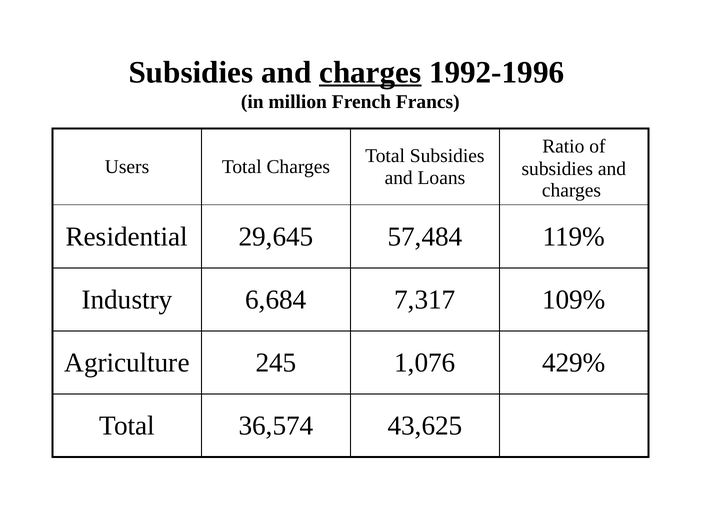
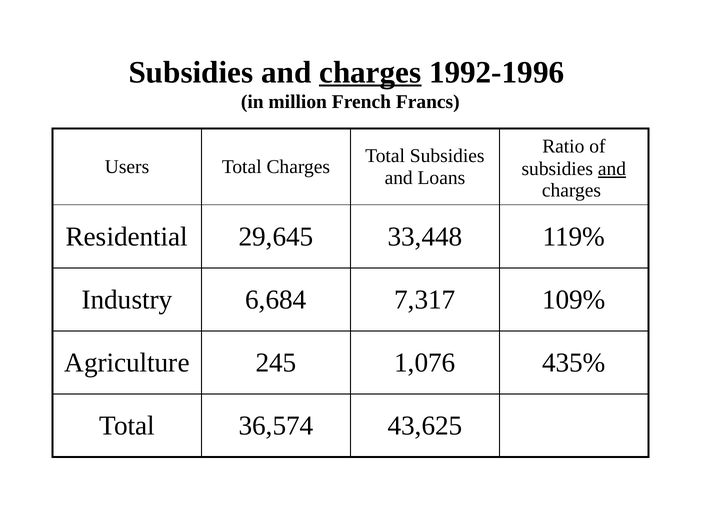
and underline: none -> present (612, 169)
57,484: 57,484 -> 33,448 (425, 236)
429%: 429% -> 435% (574, 363)
